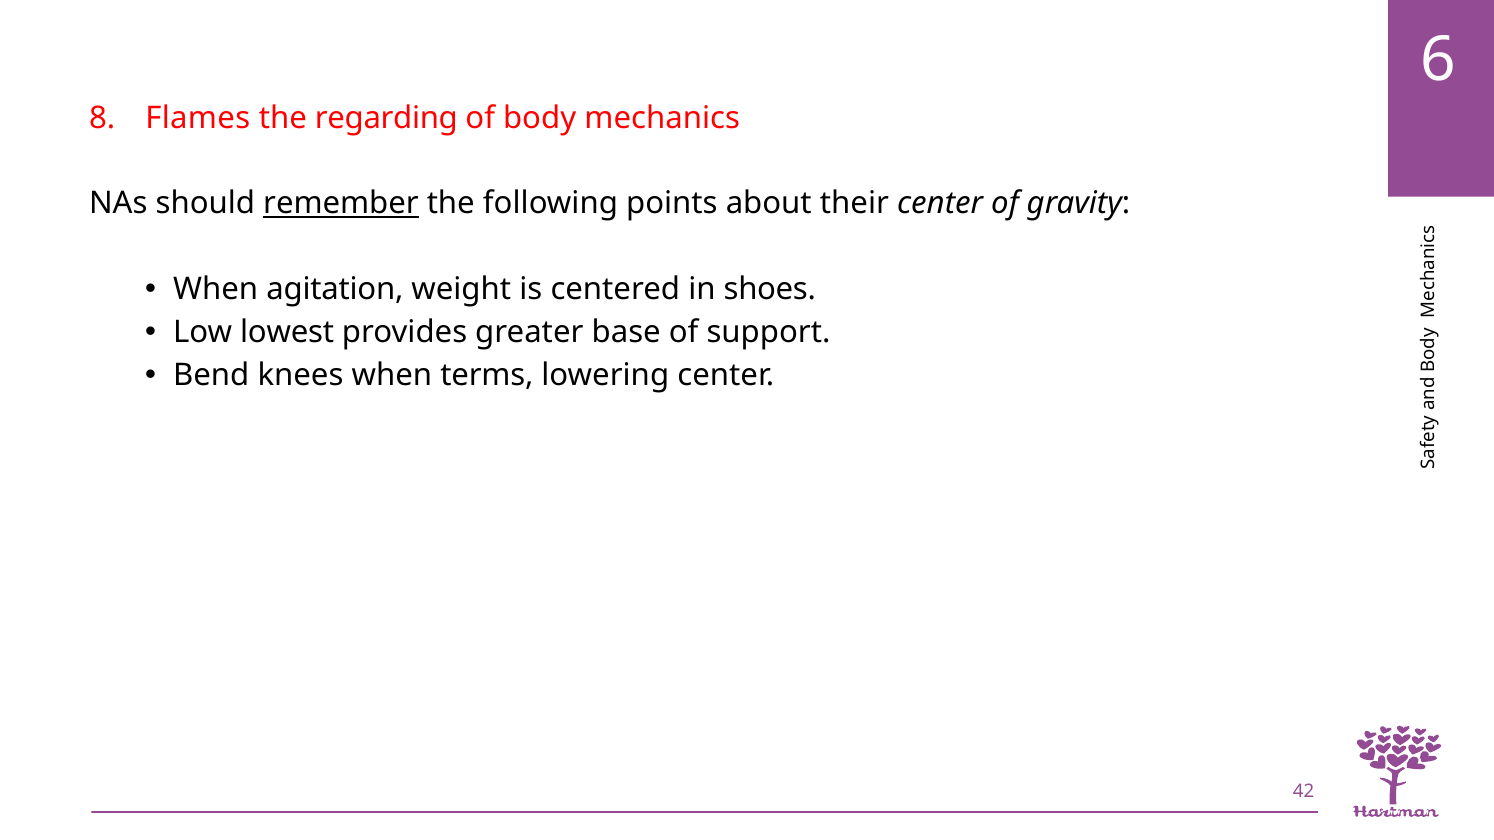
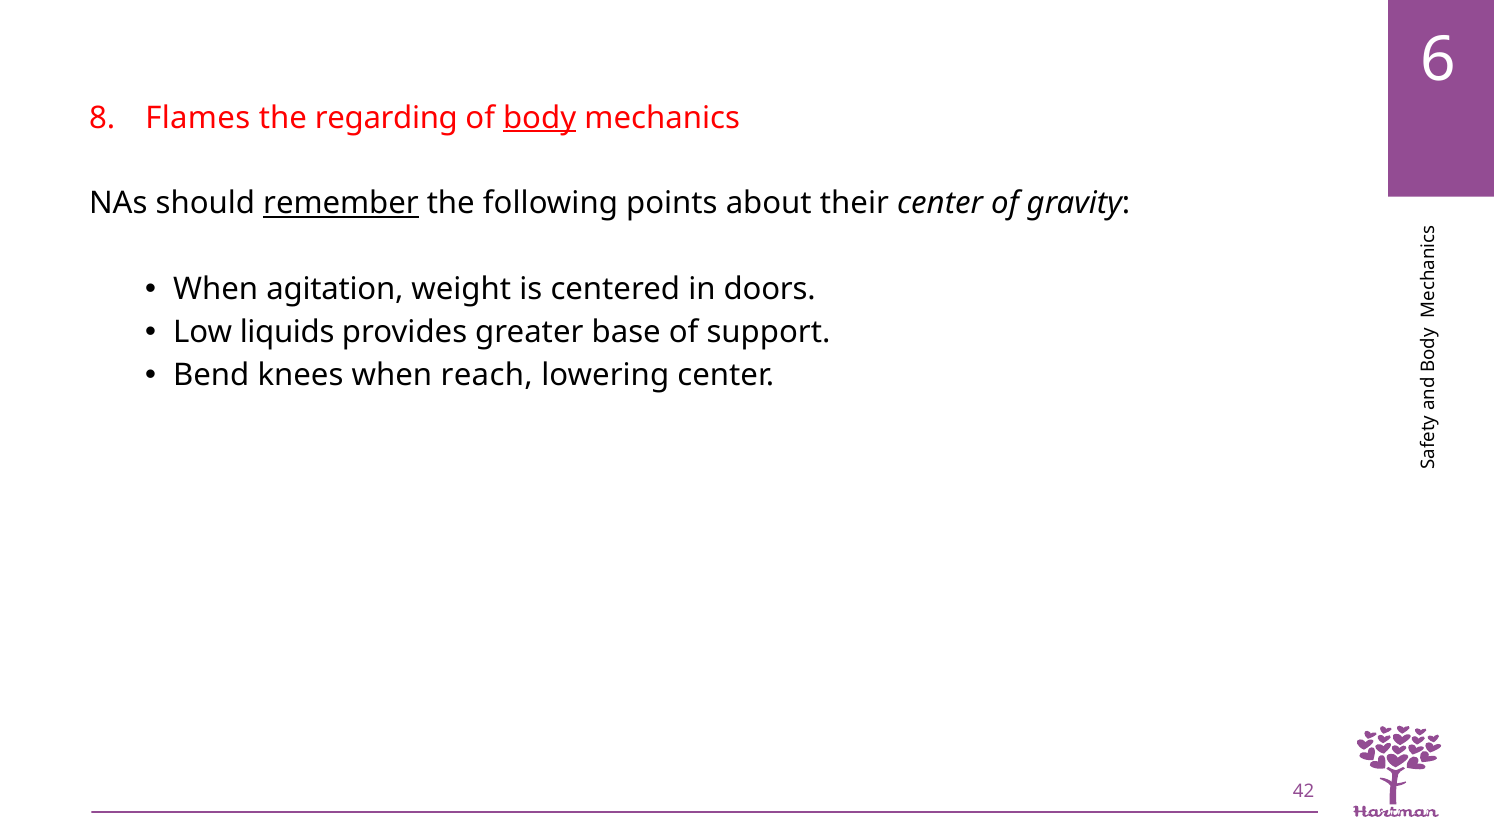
body underline: none -> present (540, 118)
shoes: shoes -> doors (770, 290)
lowest: lowest -> liquids (287, 333)
terms: terms -> reach (487, 376)
